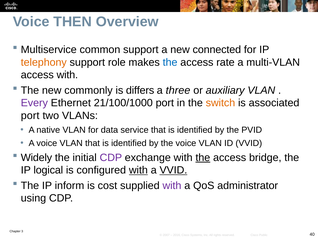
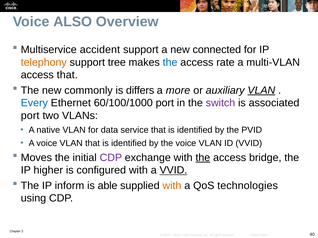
THEN: THEN -> ALSO (73, 22)
common: common -> accident (100, 50)
role: role -> tree (117, 62)
access with: with -> that (67, 75)
three: three -> more (178, 90)
VLAN underline: none -> present (261, 90)
Every colour: purple -> blue (34, 103)
21/100/1000: 21/100/1000 -> 60/100/1000 (123, 103)
switch colour: orange -> purple (220, 103)
Widely: Widely -> Moves (36, 158)
logical: logical -> higher (48, 171)
with underline: present -> none (138, 171)
cost: cost -> able (108, 186)
with colour: purple -> orange (172, 186)
administrator: administrator -> technologies (248, 186)
